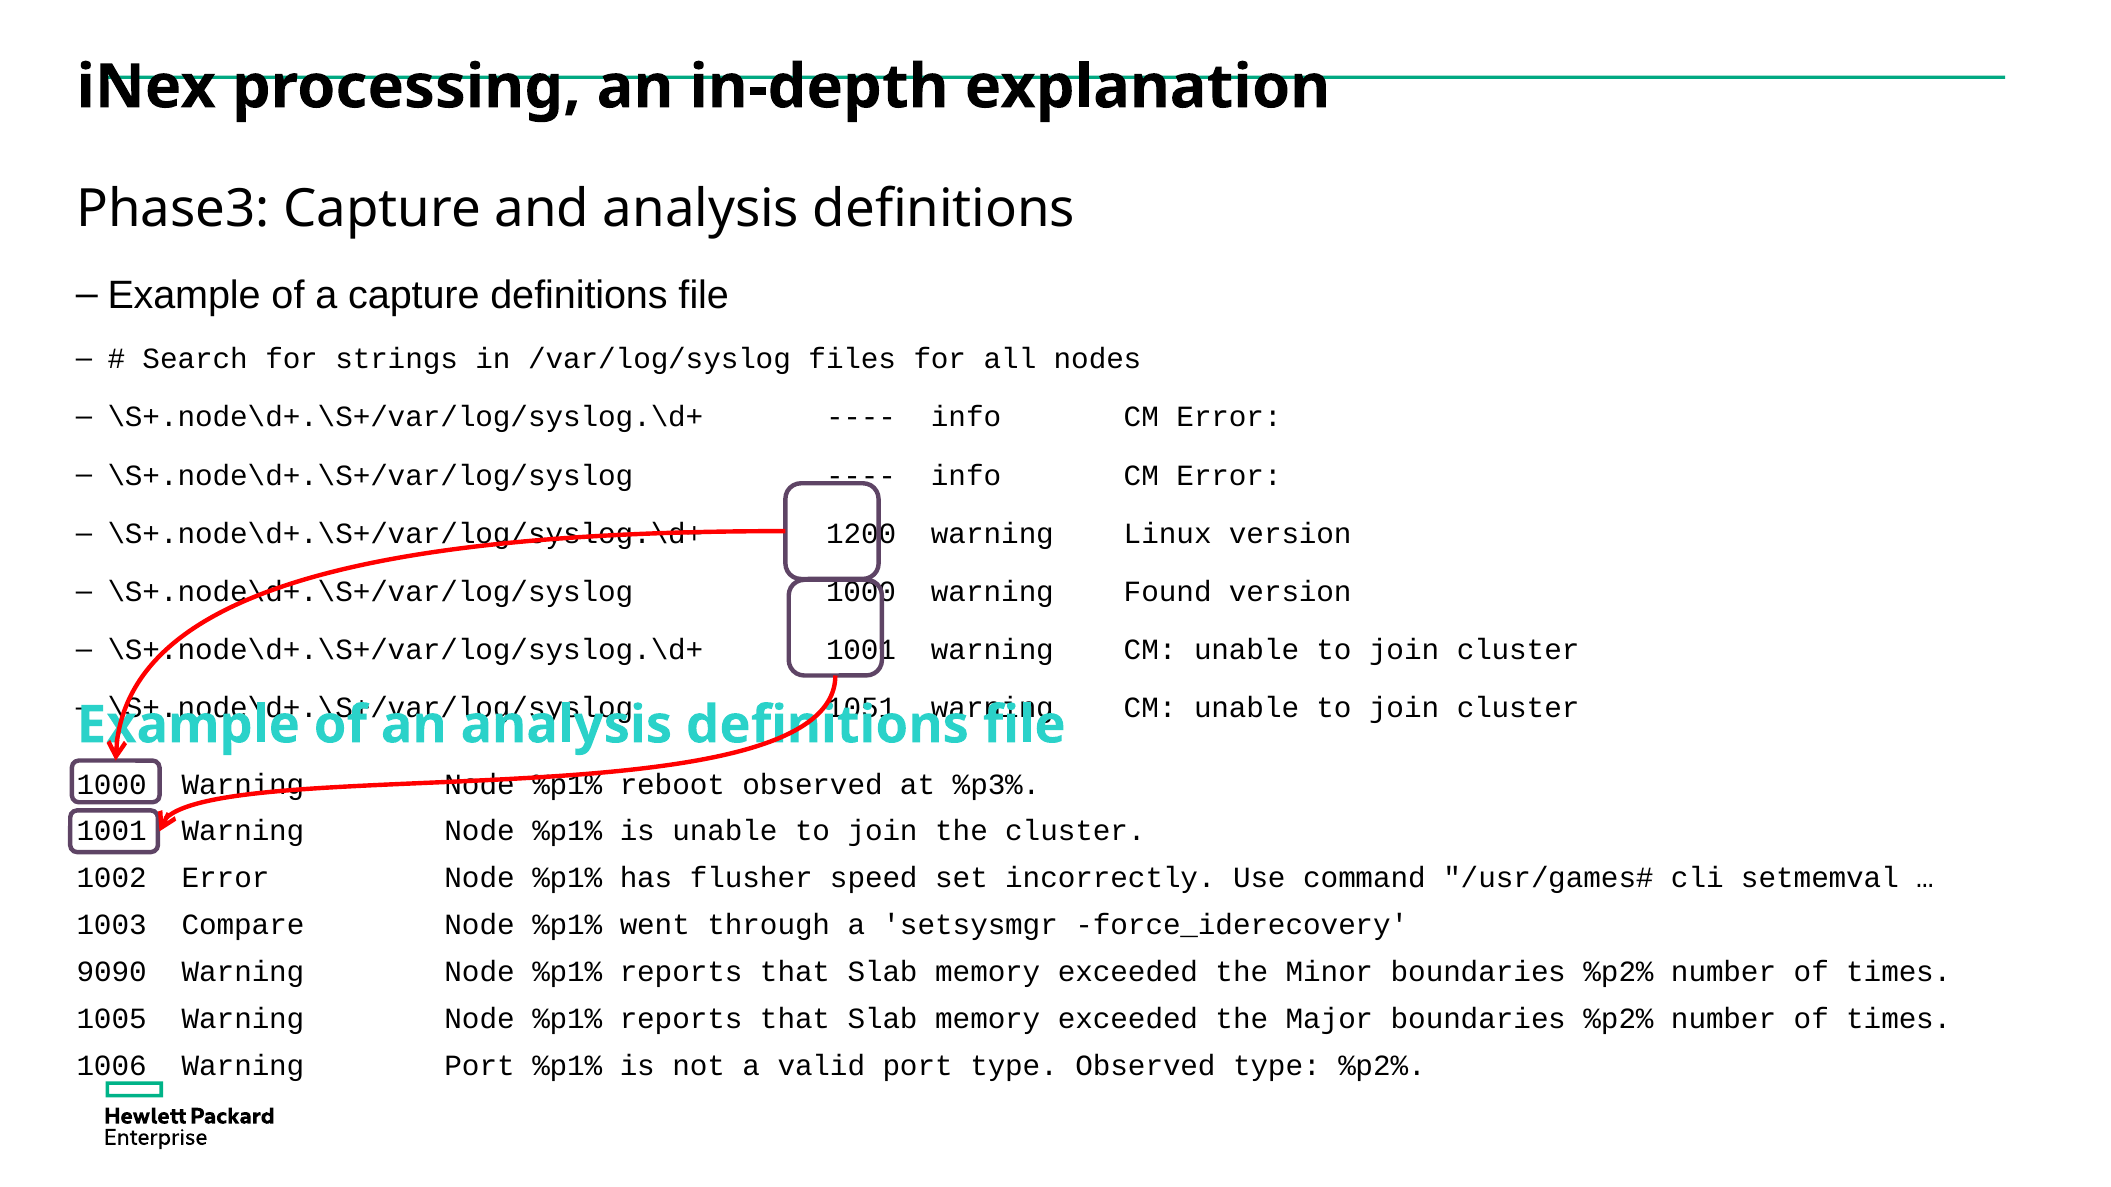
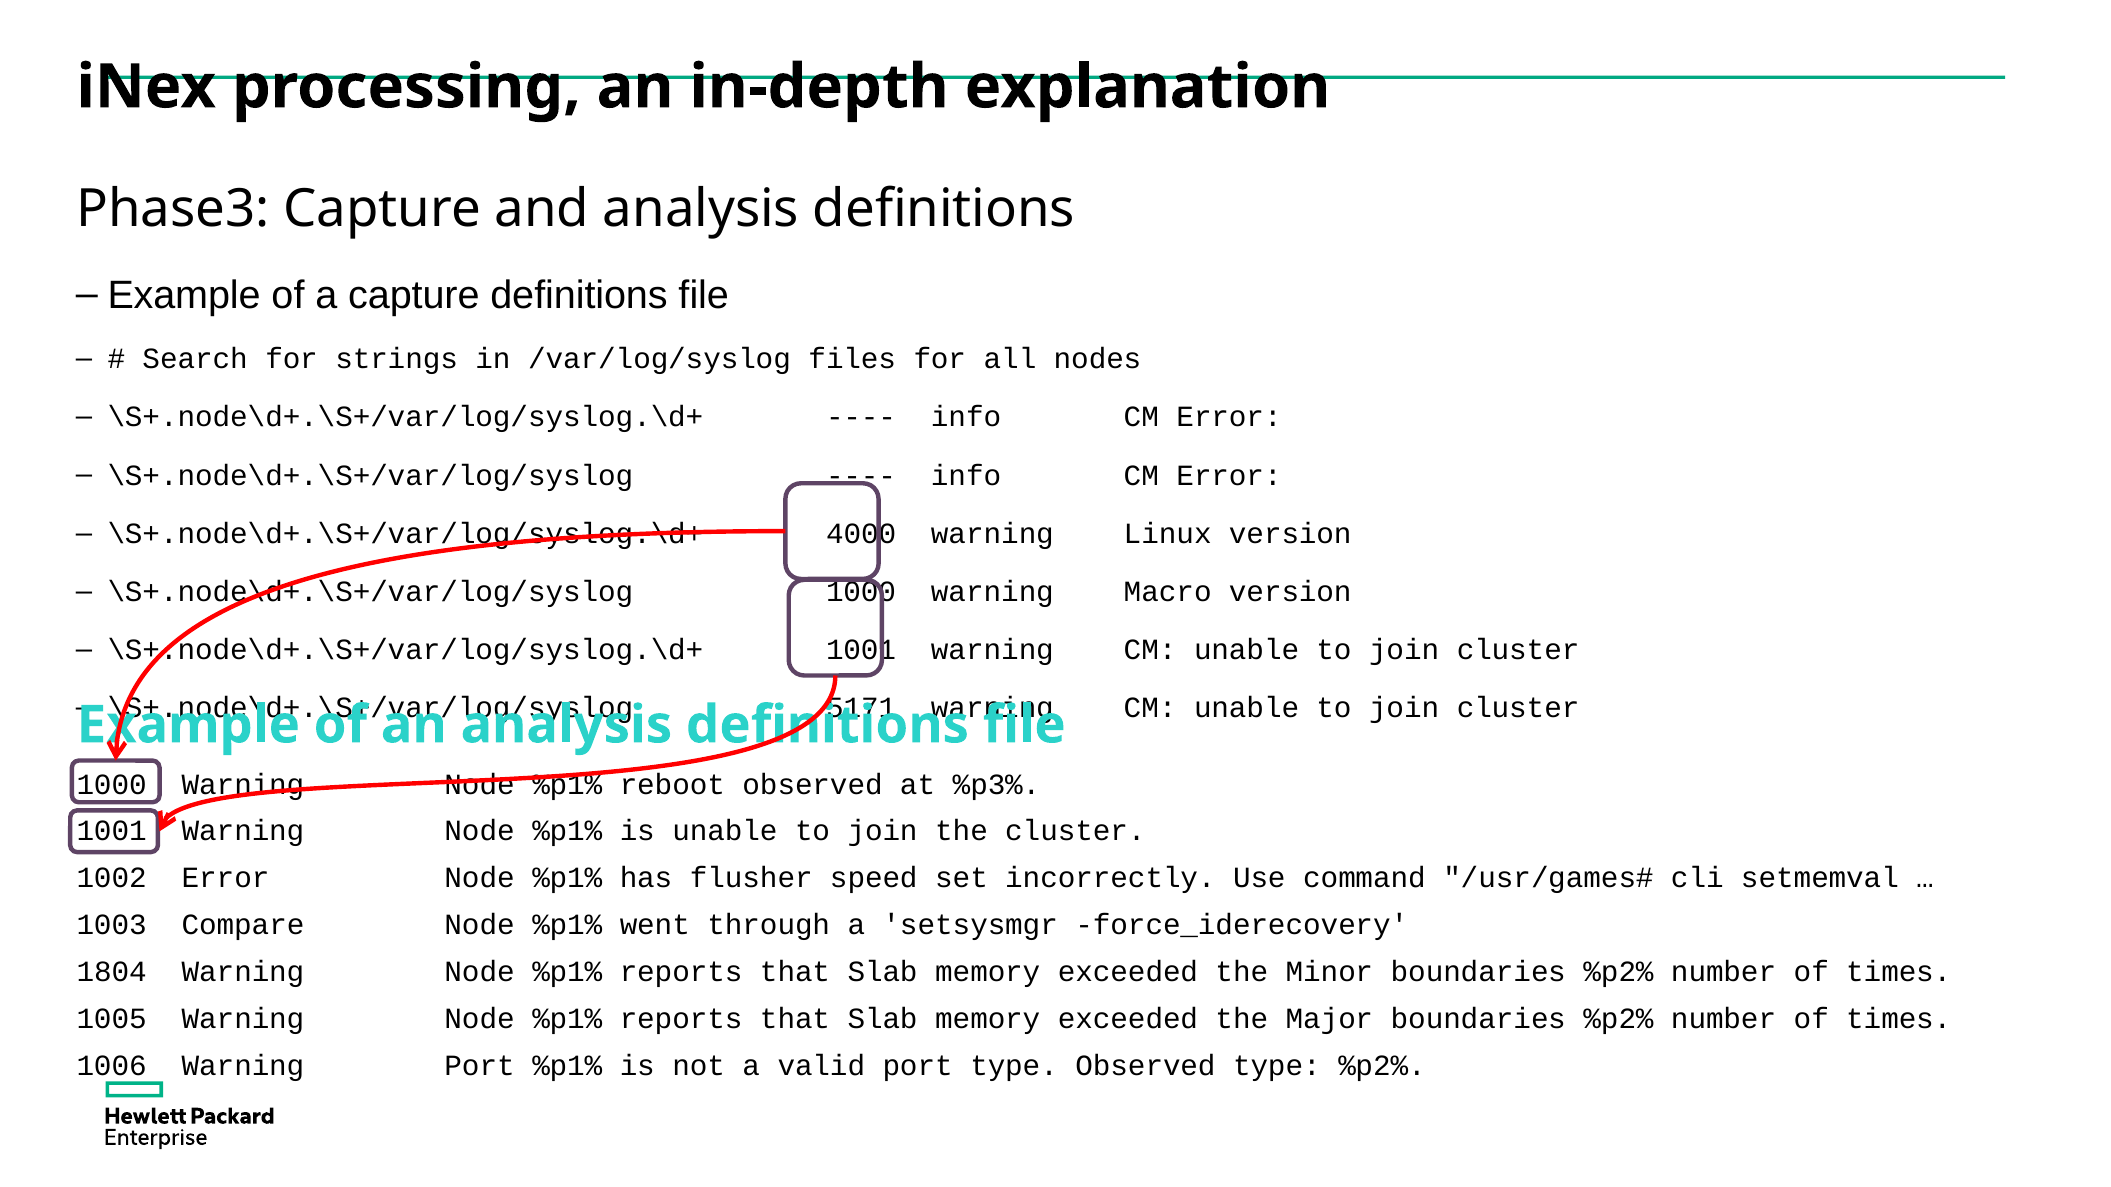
1200: 1200 -> 4000 (861, 534)
Found: Found -> Macro (1168, 592)
1051: 1051 -> 5171 (861, 708)
9090: 9090 -> 1804 (112, 973)
